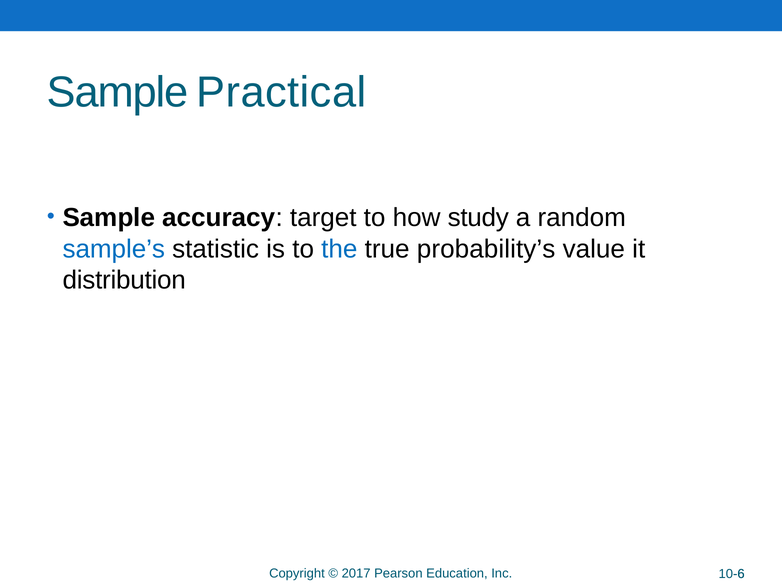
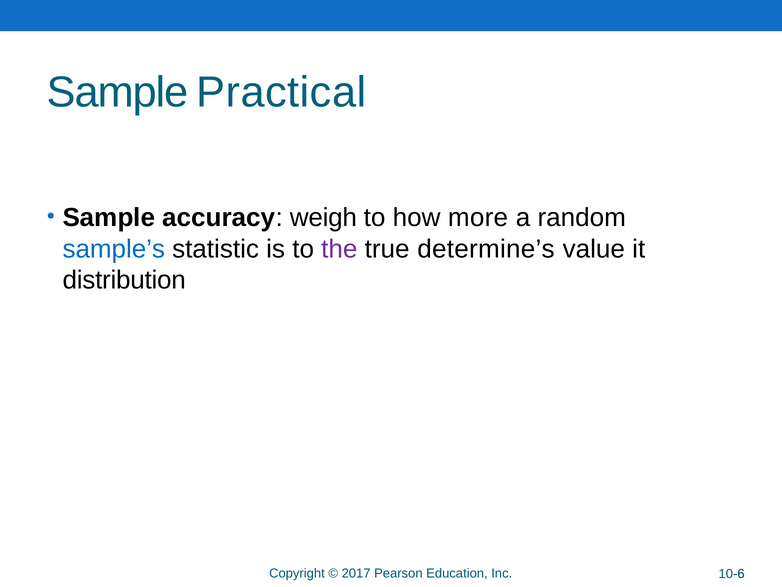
target: target -> weigh (323, 217)
study: study -> more (478, 217)
the colour: blue -> purple (339, 249)
probability’s: probability’s -> determine’s (486, 249)
